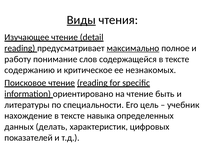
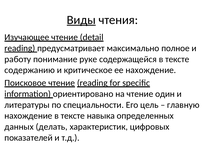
максимально underline: present -> none (133, 48)
слов: слов -> руке (88, 59)
ее незнакомых: незнакомых -> нахождение (151, 70)
быть: быть -> один (165, 94)
учебник: учебник -> главную (183, 105)
